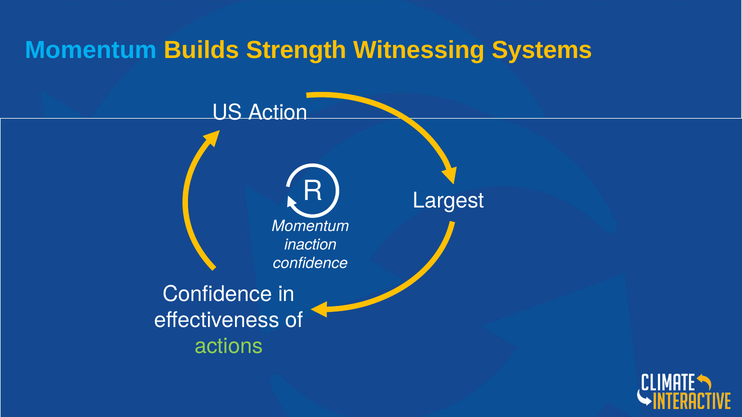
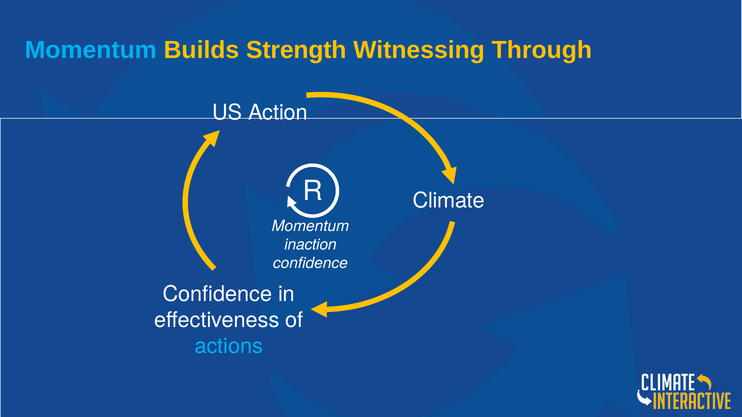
Systems: Systems -> Through (542, 50)
Largest: Largest -> Climate (449, 201)
actions colour: light green -> light blue (229, 346)
